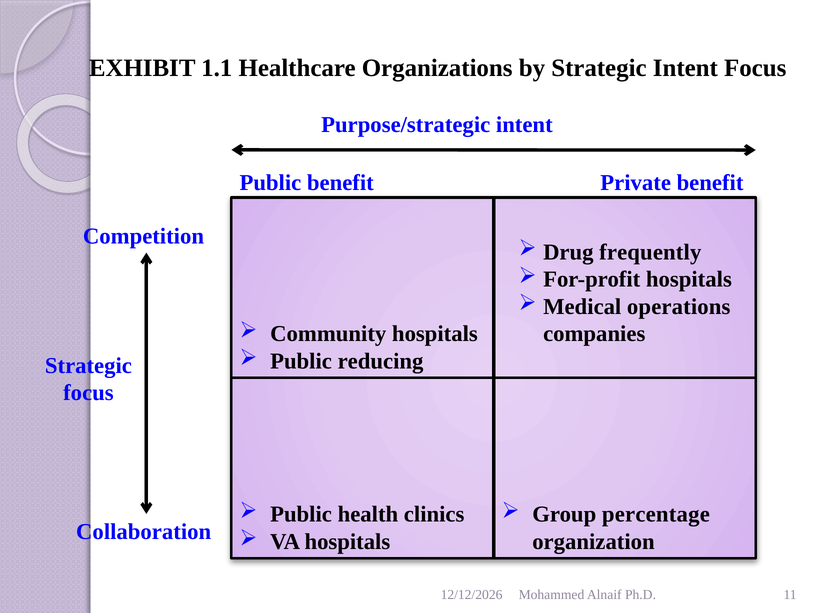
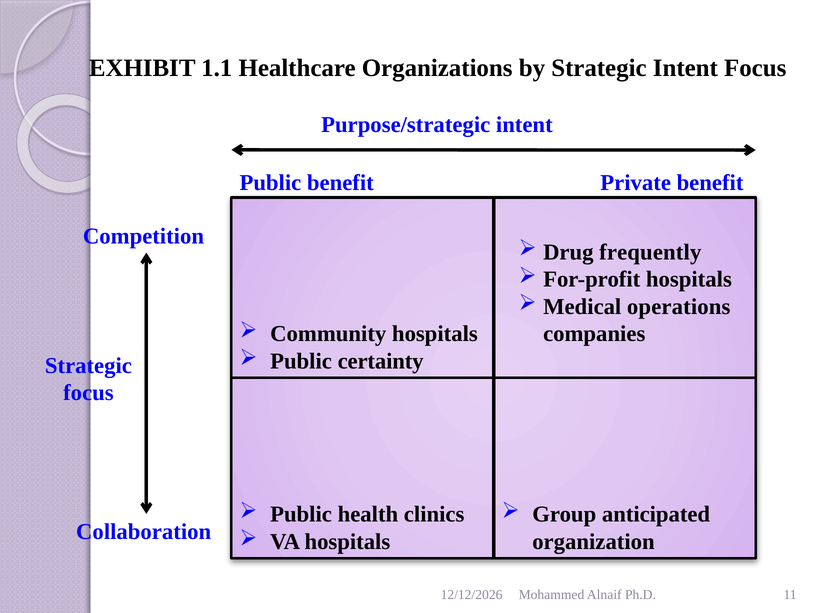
reducing: reducing -> certainty (381, 361)
percentage: percentage -> anticipated (656, 514)
